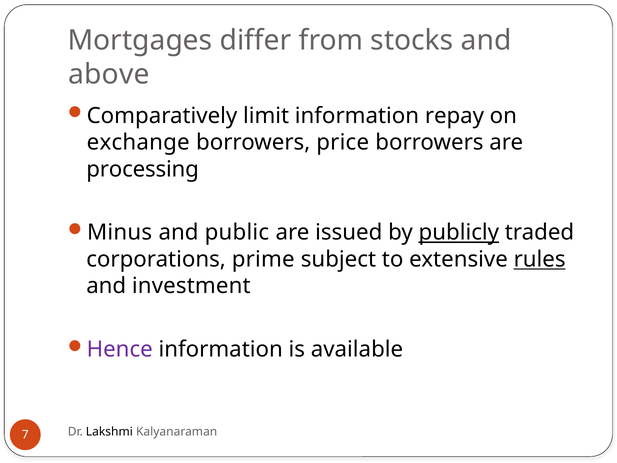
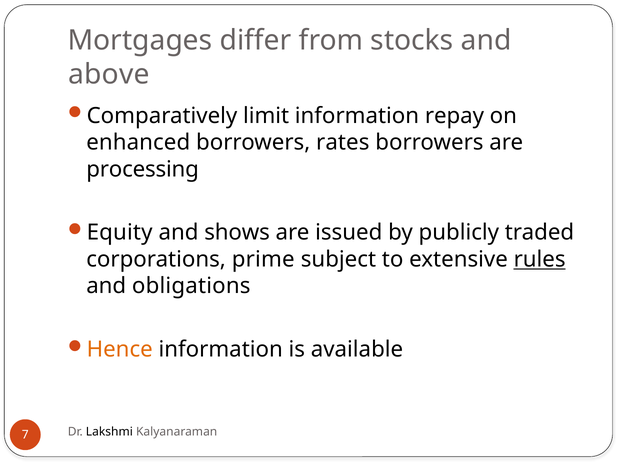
exchange: exchange -> enhanced (138, 142)
price: price -> rates (343, 142)
Minus: Minus -> Equity (120, 233)
public: public -> shows (237, 233)
publicly underline: present -> none (459, 233)
investment: investment -> obligations (191, 286)
Hence colour: purple -> orange (120, 349)
